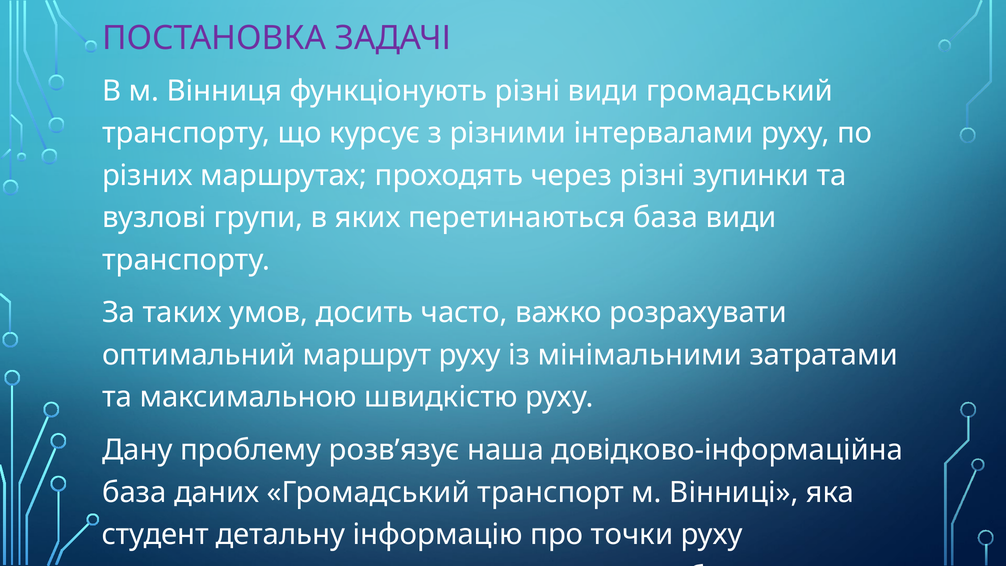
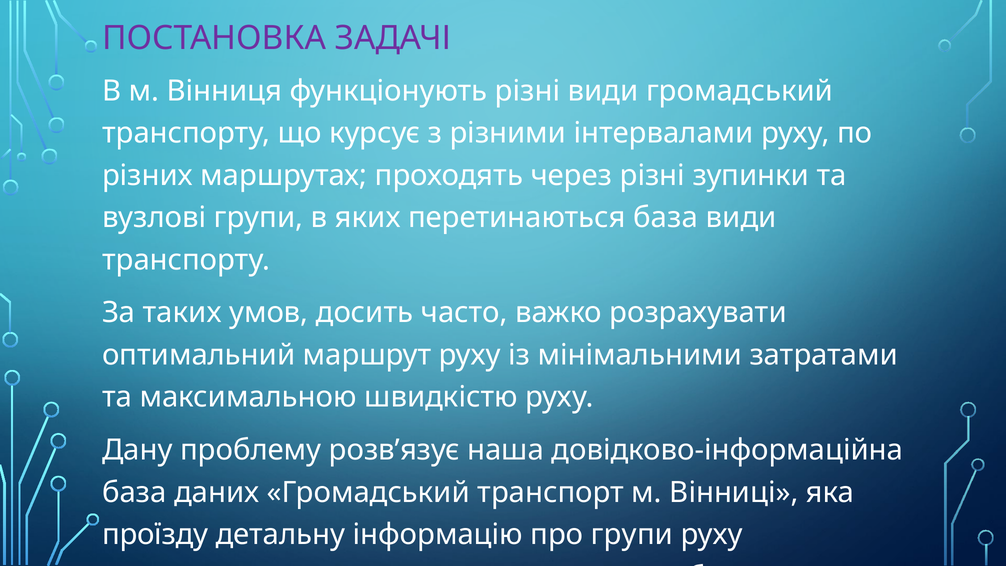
студент: студент -> проїзду (155, 535)
про точки: точки -> групи (632, 535)
